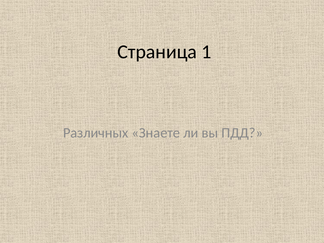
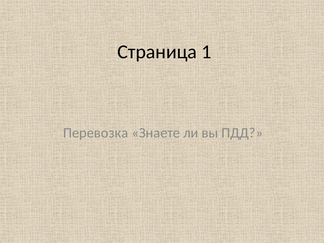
Различных: Различных -> Перевозка (96, 133)
